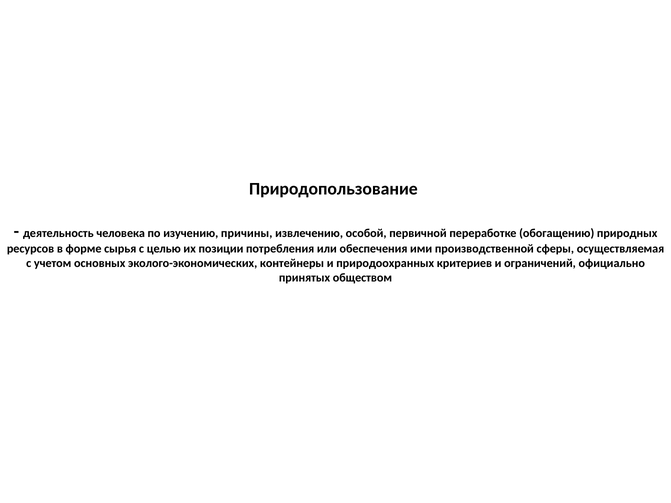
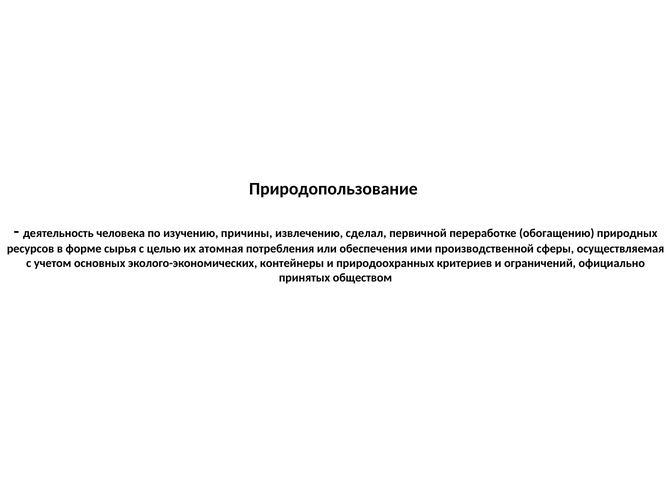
особой: особой -> сделал (366, 233)
позиции: позиции -> атомная (221, 249)
